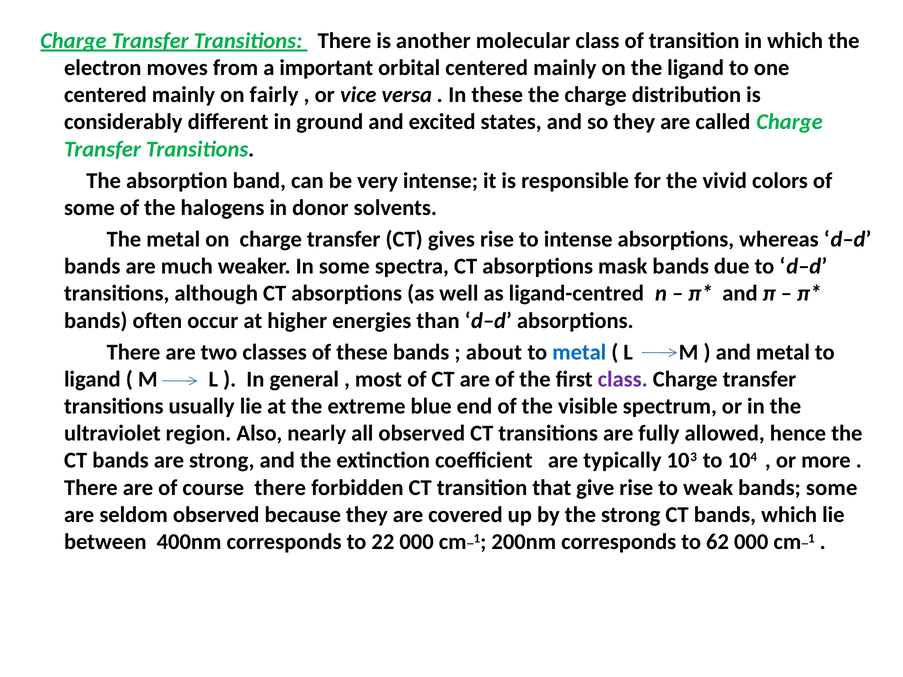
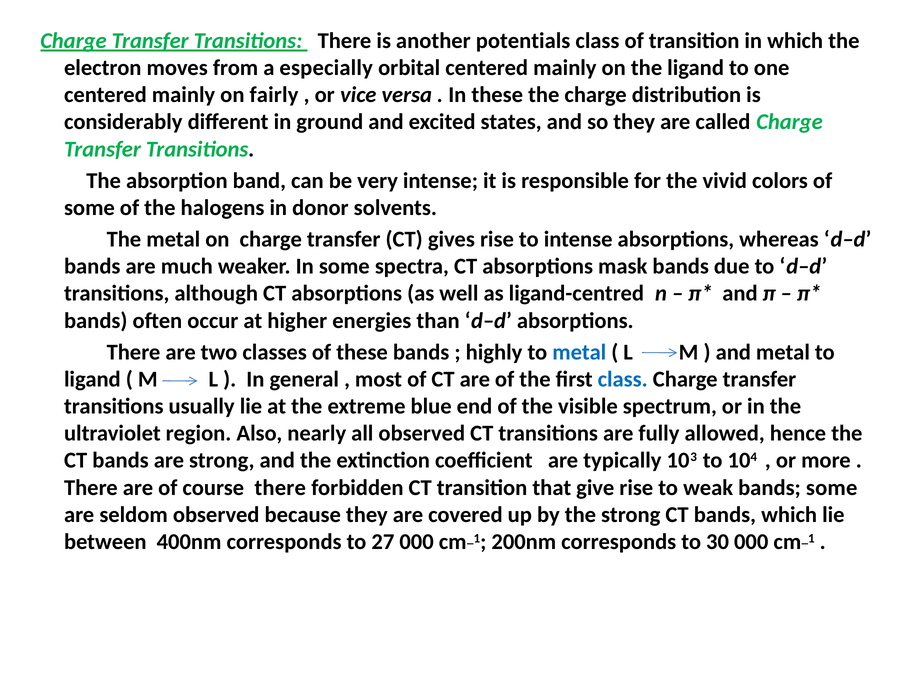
molecular: molecular -> potentials (523, 41)
important: important -> especially (326, 68)
about: about -> highly (494, 352)
class colour: purple -> blue (623, 379)
22: 22 -> 27 (383, 542)
62: 62 -> 30 (718, 542)
